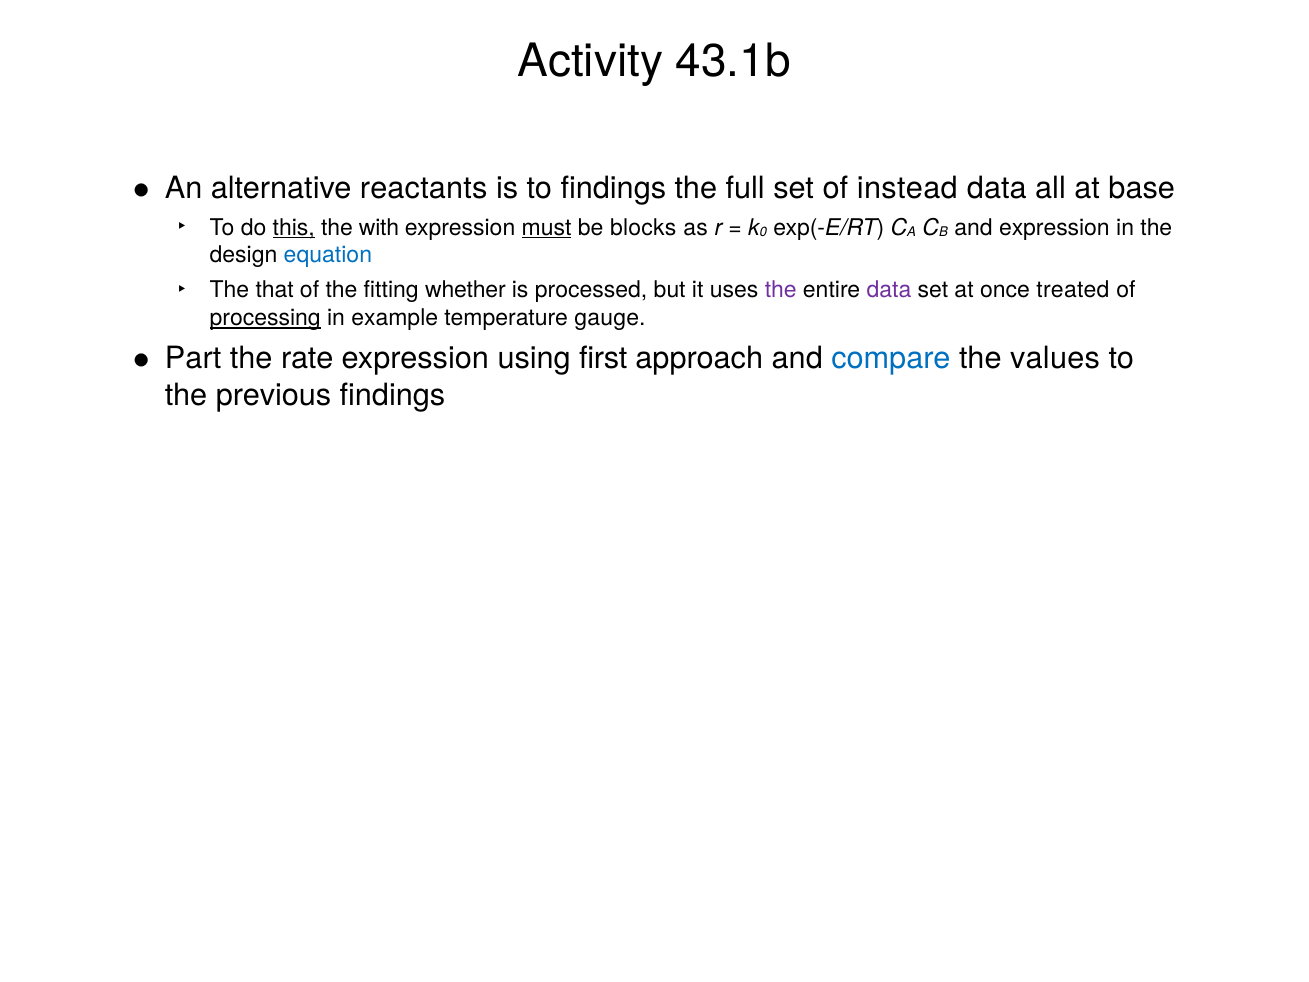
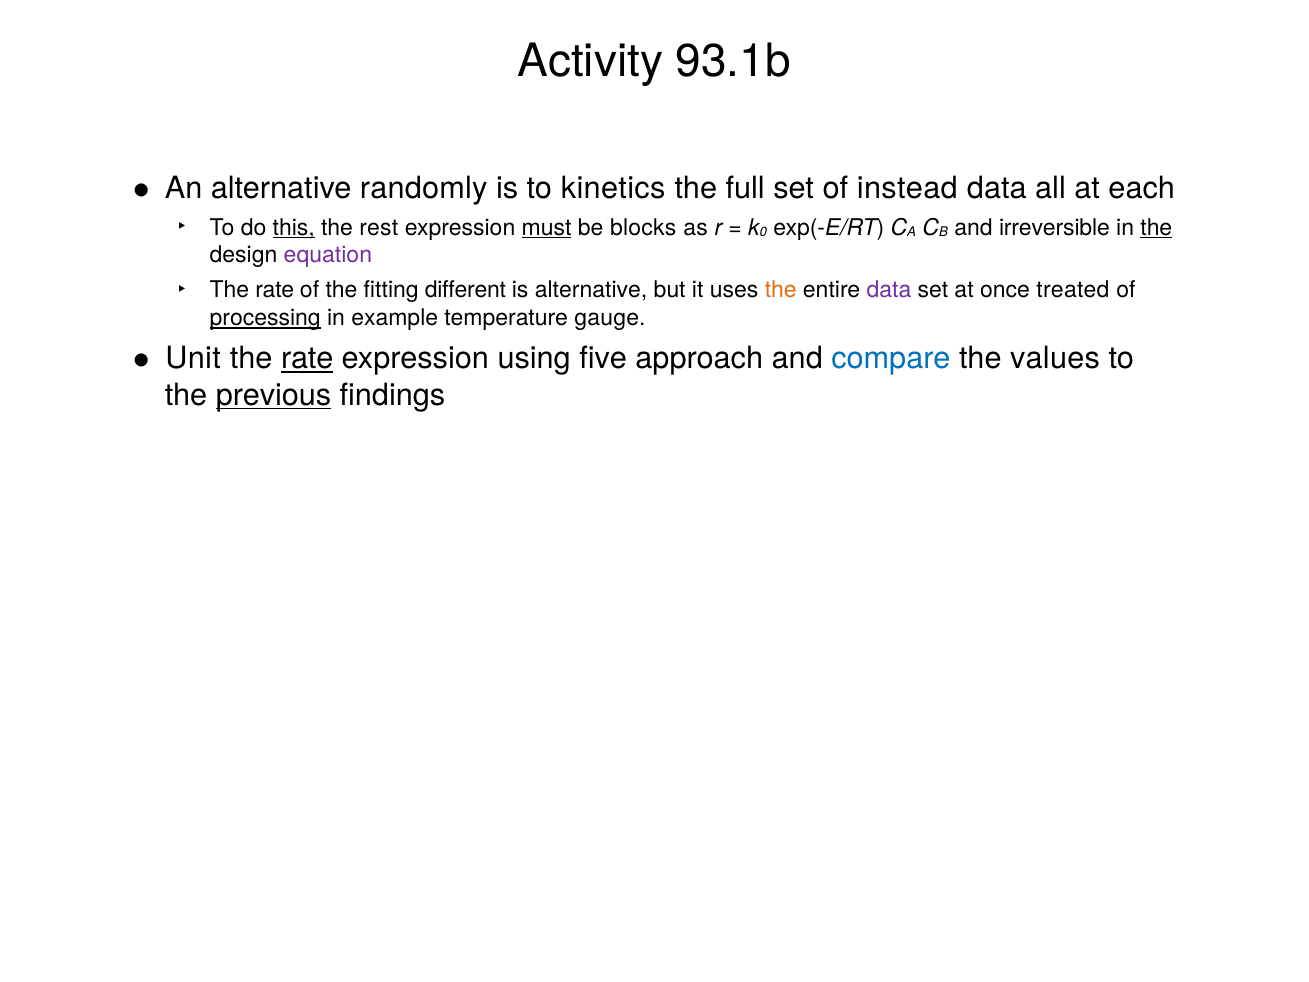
43.1b: 43.1b -> 93.1b (733, 62)
reactants: reactants -> randomly (424, 188)
to findings: findings -> kinetics (613, 188)
base: base -> each (1142, 188)
with: with -> rest (379, 227)
and expression: expression -> irreversible (1054, 227)
the underline: none -> present (1156, 227)
equation colour: blue -> purple (328, 255)
that: that -> rate (275, 290)
whether: whether -> different (465, 290)
is processed: processed -> alternative (591, 290)
the colour: purple -> orange (781, 290)
Part: Part -> Unit (193, 358)
rate underline: none -> present (307, 358)
first: first -> five (603, 358)
previous underline: none -> present (273, 395)
